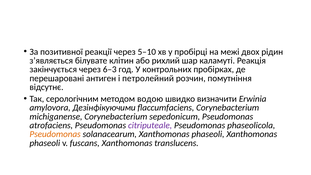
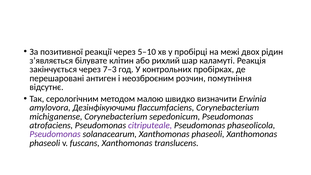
6–3: 6–3 -> 7–3 (110, 69)
петролейний: петролейний -> неозброєним (148, 78)
водою: водою -> малою (150, 99)
Pseudomonas colour: orange -> purple (55, 134)
